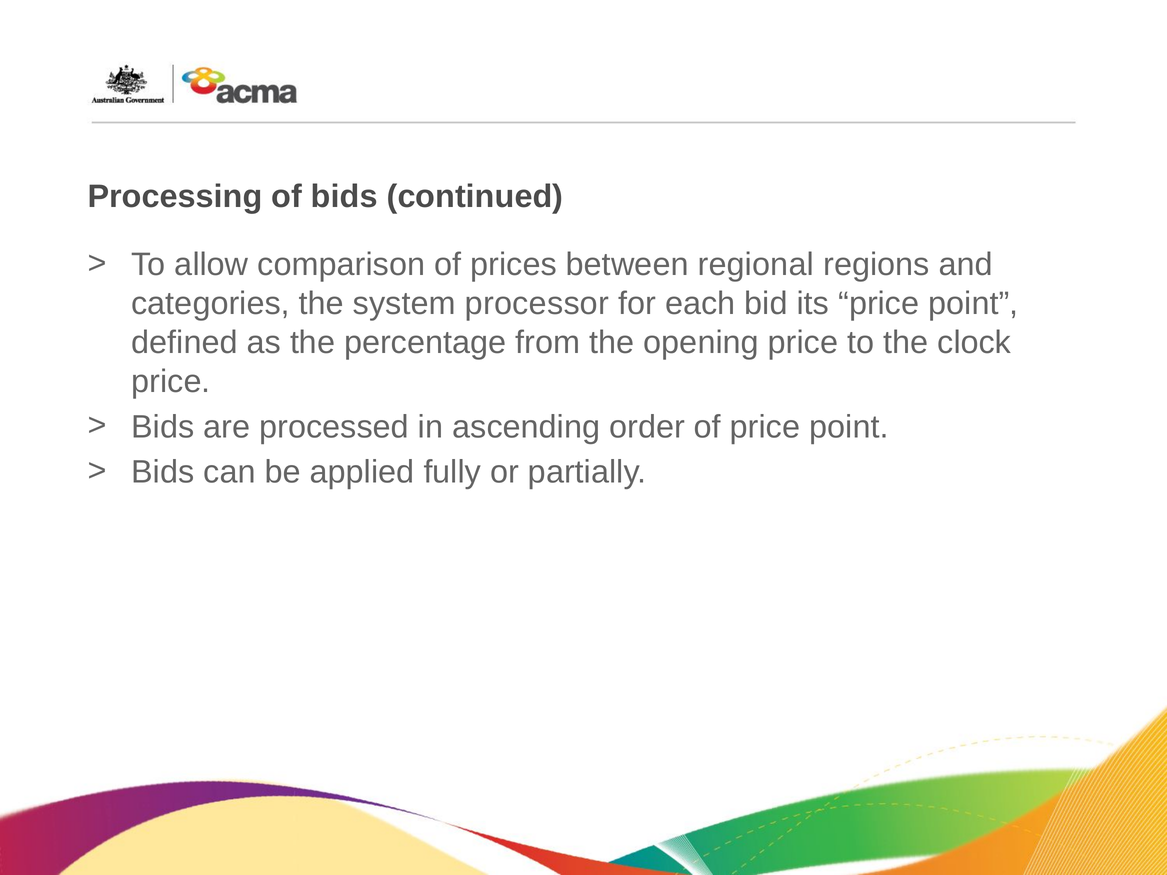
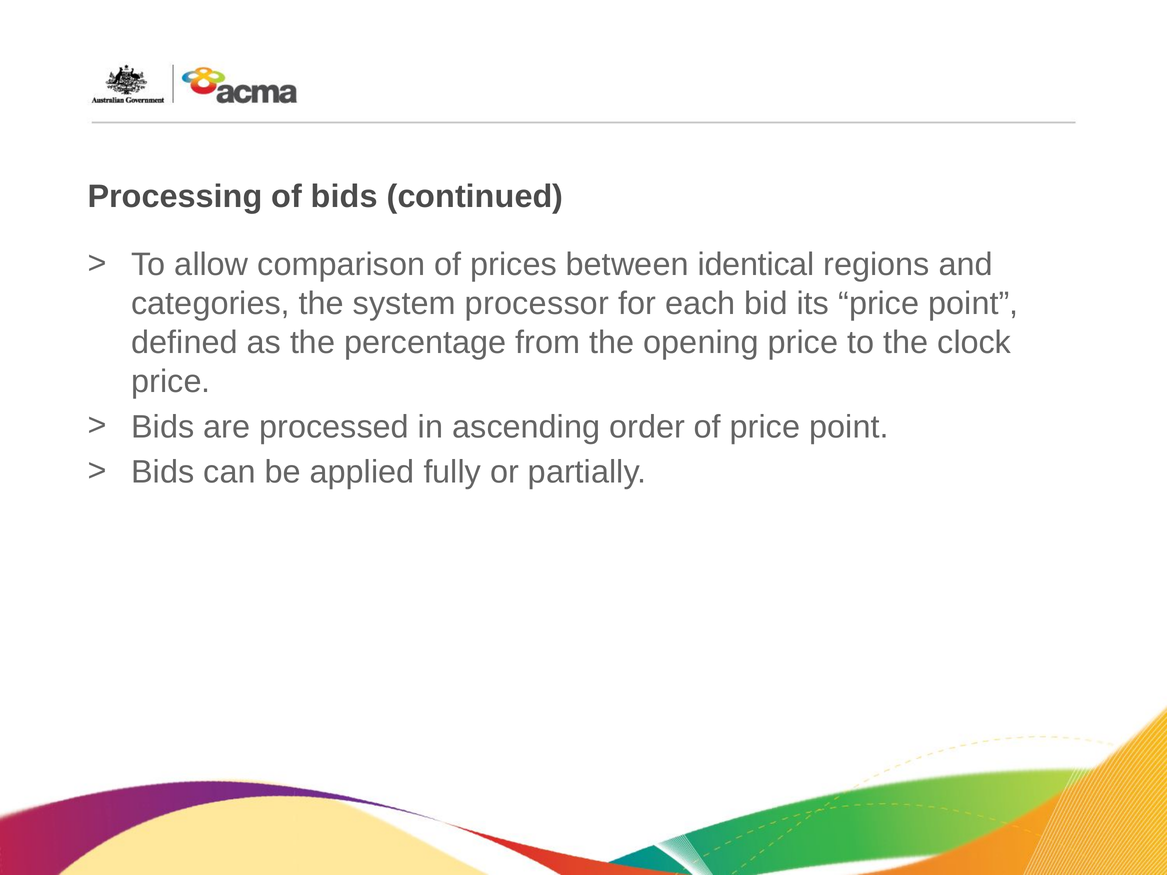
regional: regional -> identical (756, 265)
